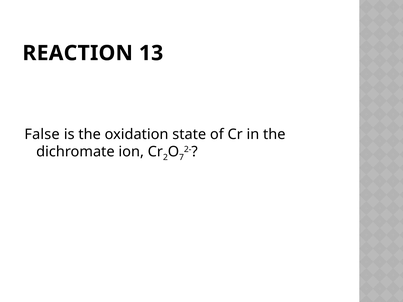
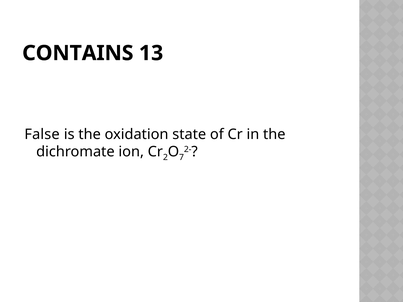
REACTION: REACTION -> CONTAINS (78, 53)
